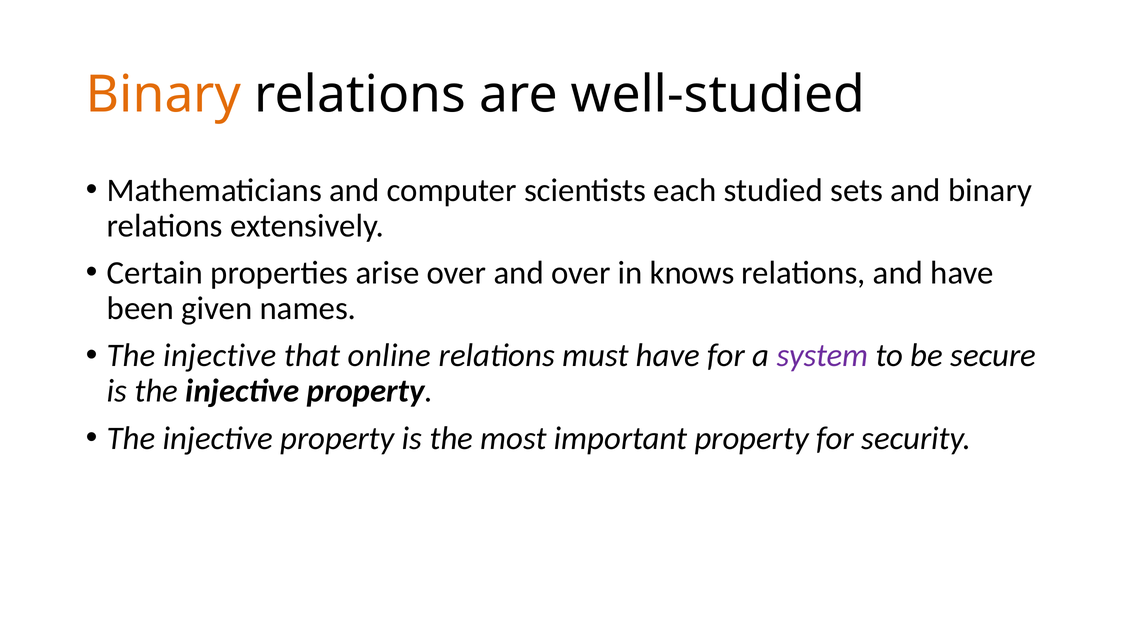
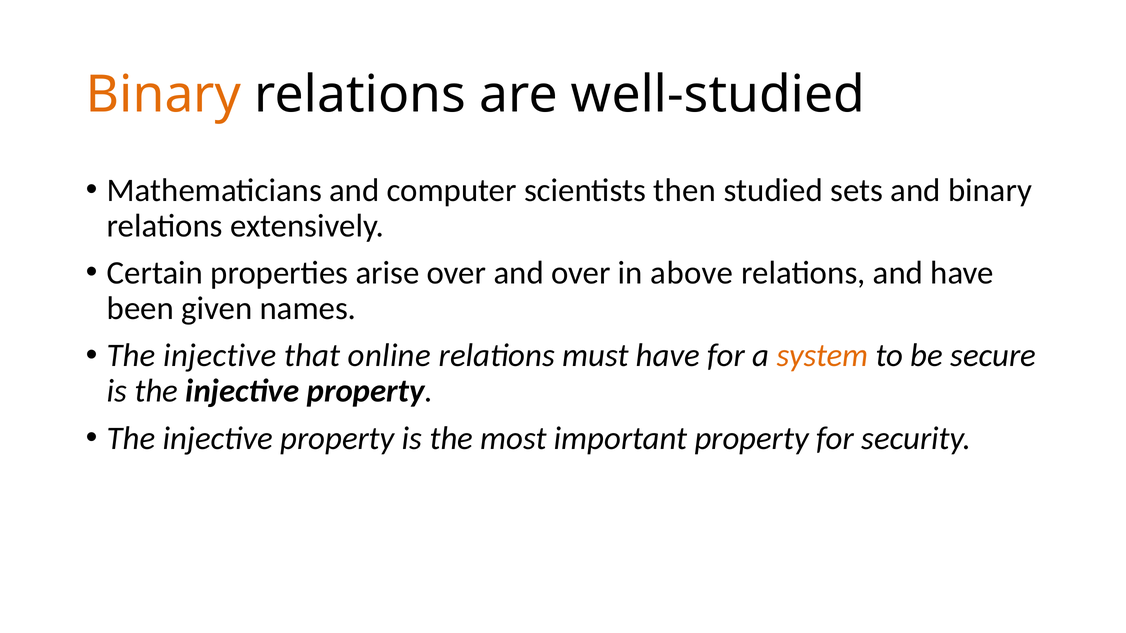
each: each -> then (685, 190)
knows: knows -> above (692, 273)
system colour: purple -> orange (823, 356)
